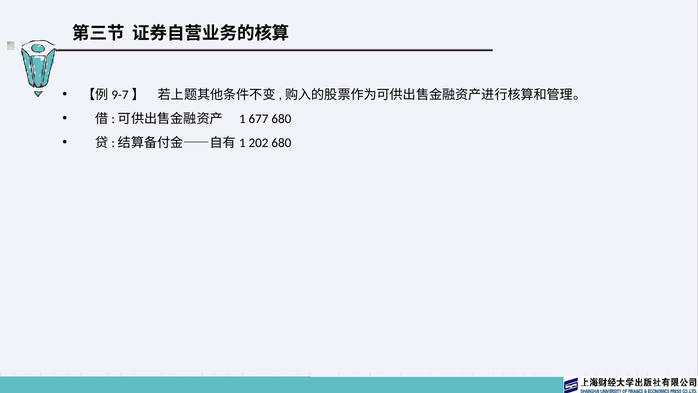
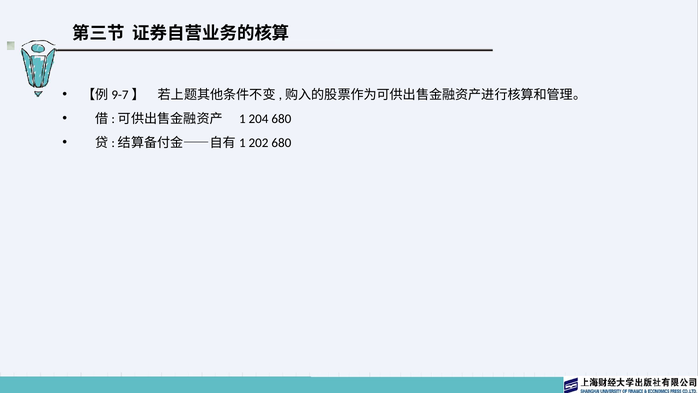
677: 677 -> 204 (259, 119)
